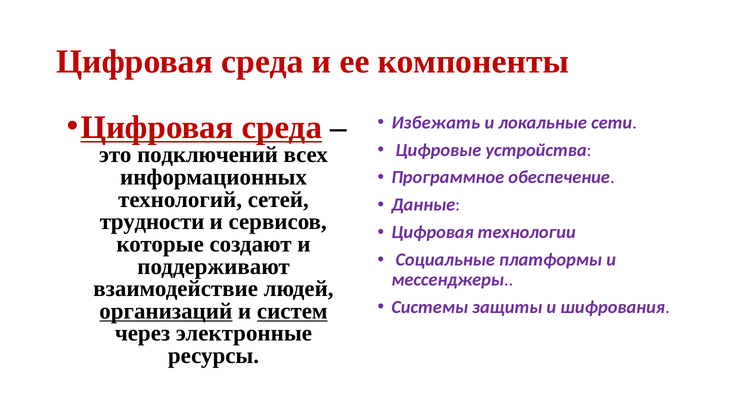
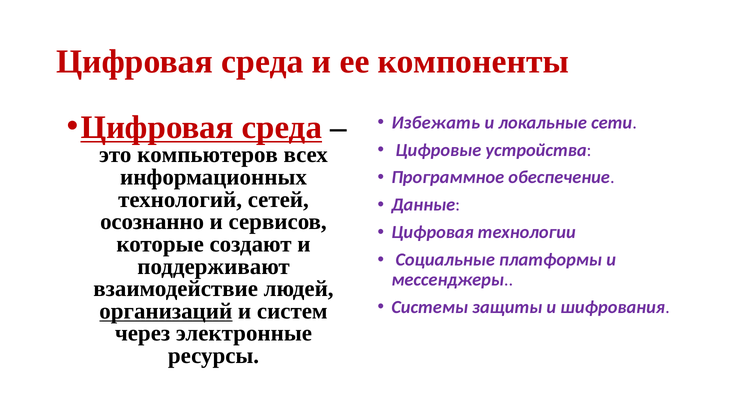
подключений: подключений -> компьютеров (207, 155)
трудности: трудности -> осознанно (152, 222)
систем underline: present -> none (292, 311)
